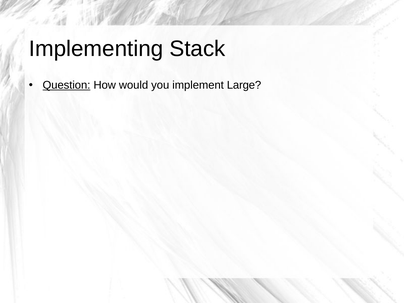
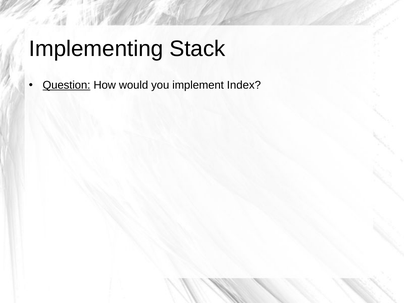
Large: Large -> Index (244, 85)
